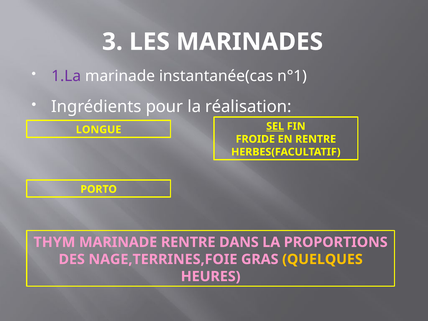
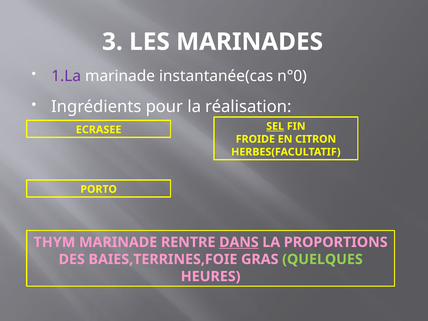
n°1: n°1 -> n°0 (292, 76)
LONGUE: LONGUE -> ECRASEE (99, 130)
EN RENTRE: RENTRE -> CITRON (316, 139)
DANS underline: none -> present (239, 242)
NAGE,TERRINES,FOIE: NAGE,TERRINES,FOIE -> BAIES,TERRINES,FOIE (163, 259)
QUELQUES colour: yellow -> light green (322, 259)
